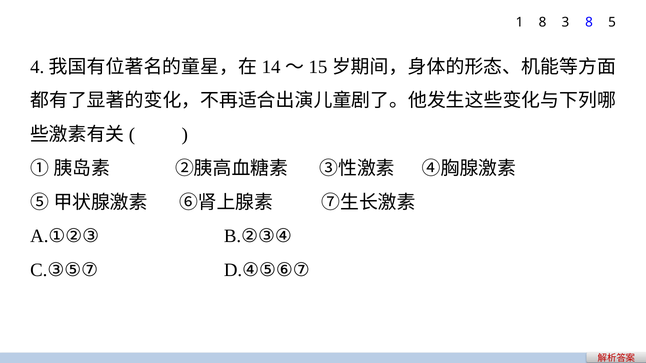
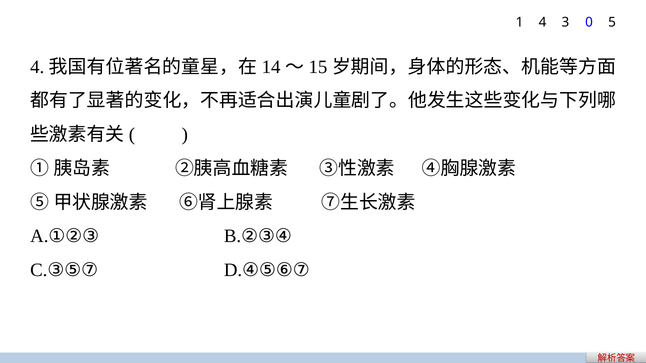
1 8: 8 -> 4 (542, 22)
3 8: 8 -> 0 (589, 22)
